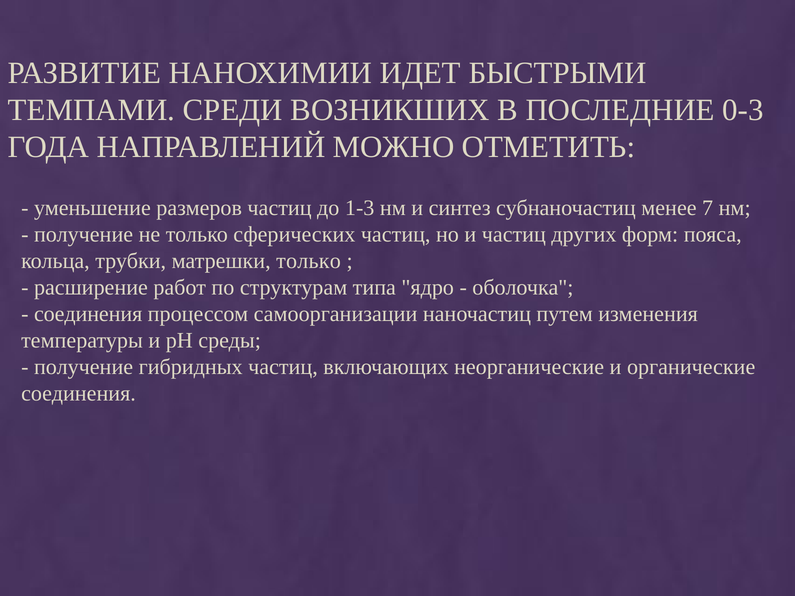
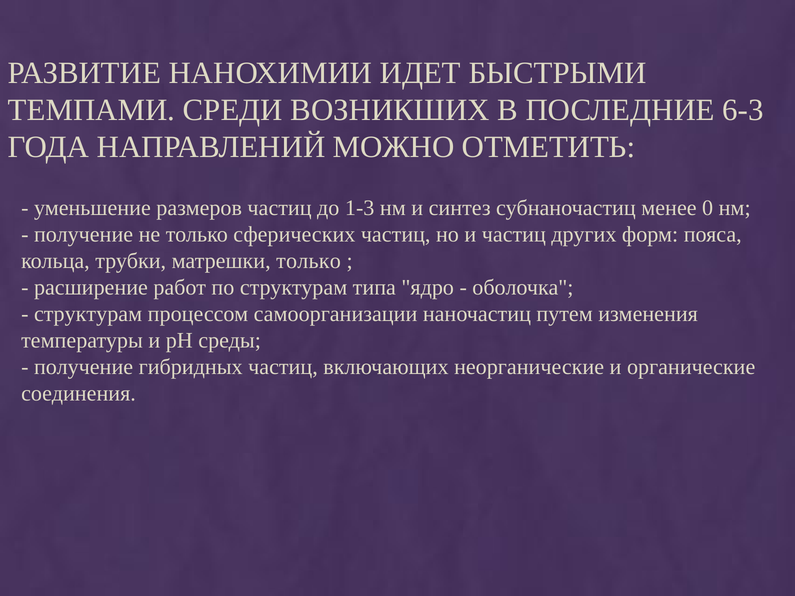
0-3: 0-3 -> 6-3 (743, 110)
7: 7 -> 0 (708, 208)
соединения: соединения -> структурам (88, 314)
